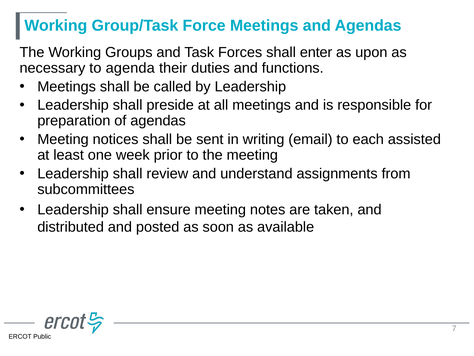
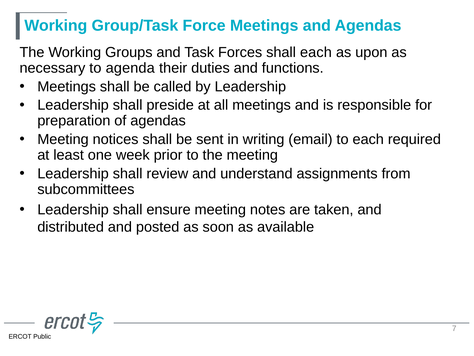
shall enter: enter -> each (316, 52)
assisted: assisted -> required (414, 139)
